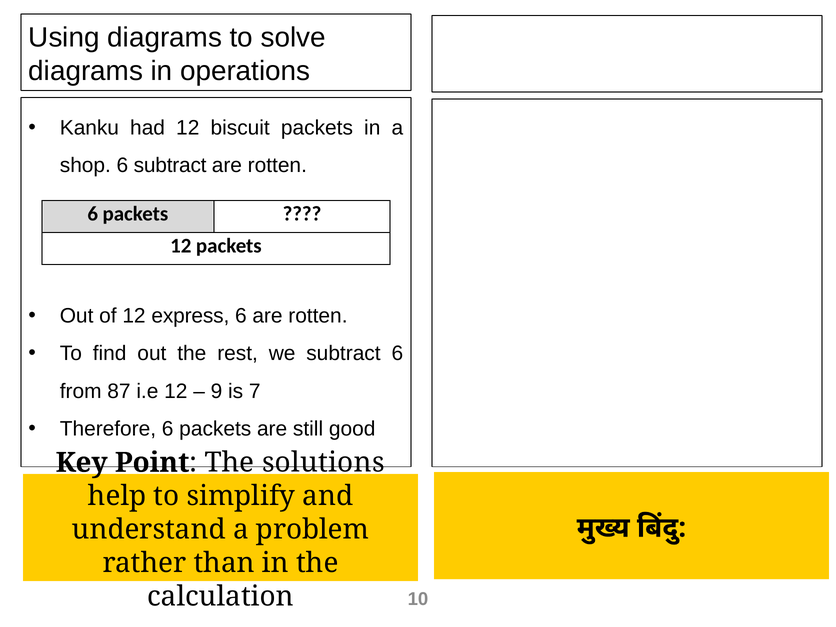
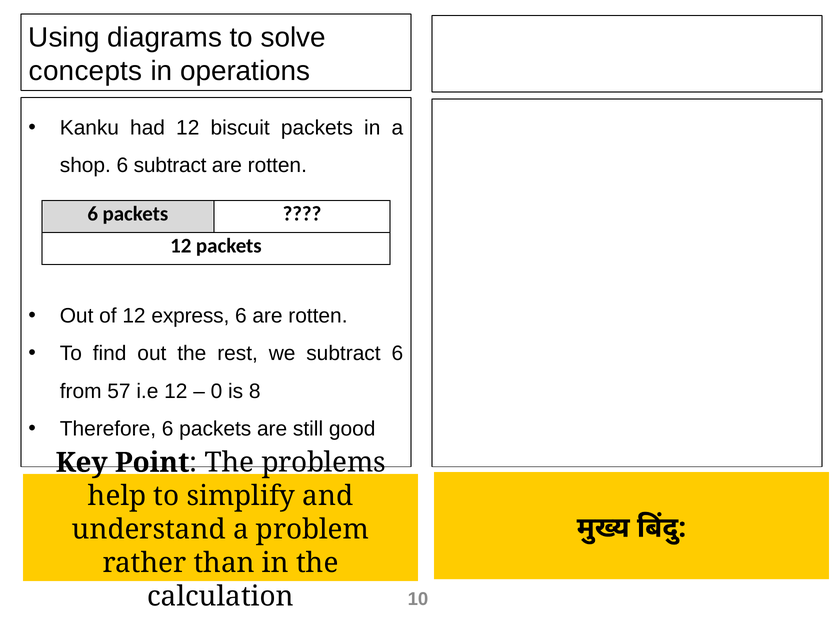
diagrams: diagrams -> concepts (86, 71)
87: 87 -> 57 (119, 391)
9: 9 -> 0 (217, 391)
7: 7 -> 8 (255, 391)
solutions: solutions -> problems (324, 463)
